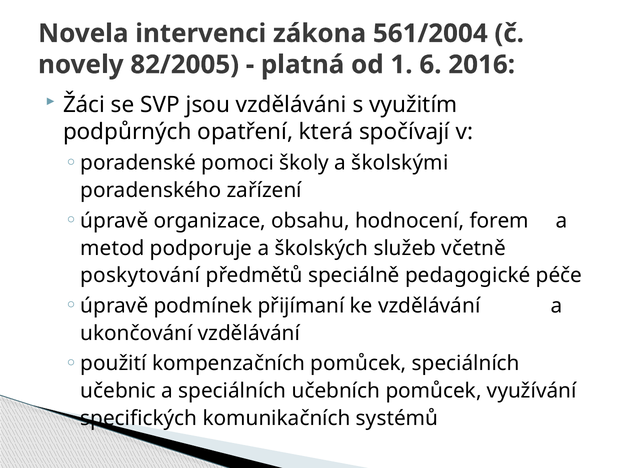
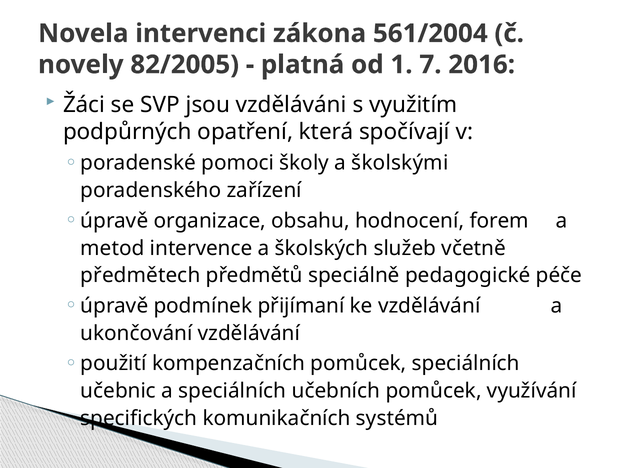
6: 6 -> 7 (430, 65)
podporuje: podporuje -> intervence (201, 248)
poskytování: poskytování -> předmětech (140, 276)
